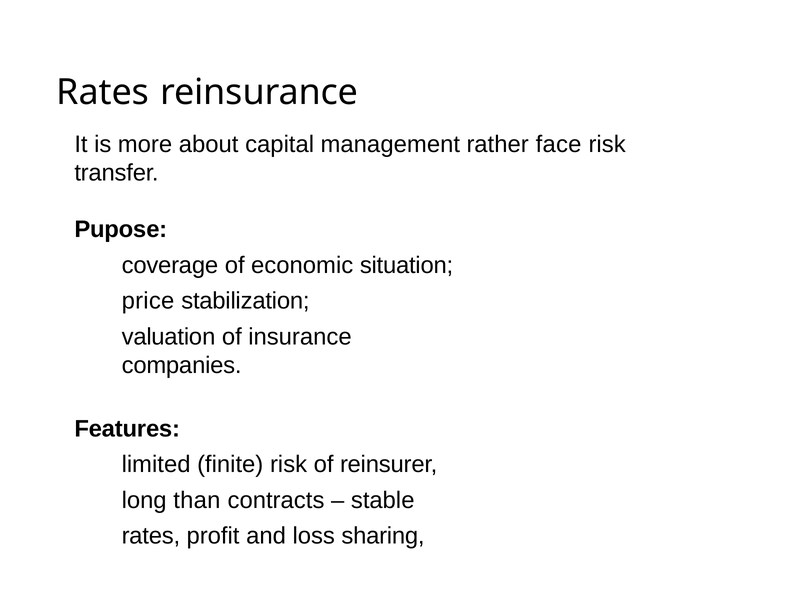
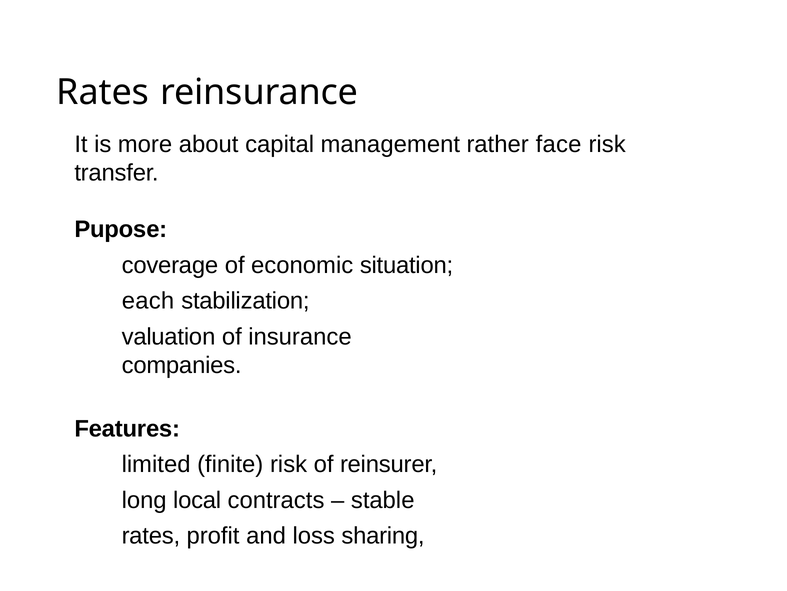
price: price -> each (148, 301)
than: than -> local (197, 500)
